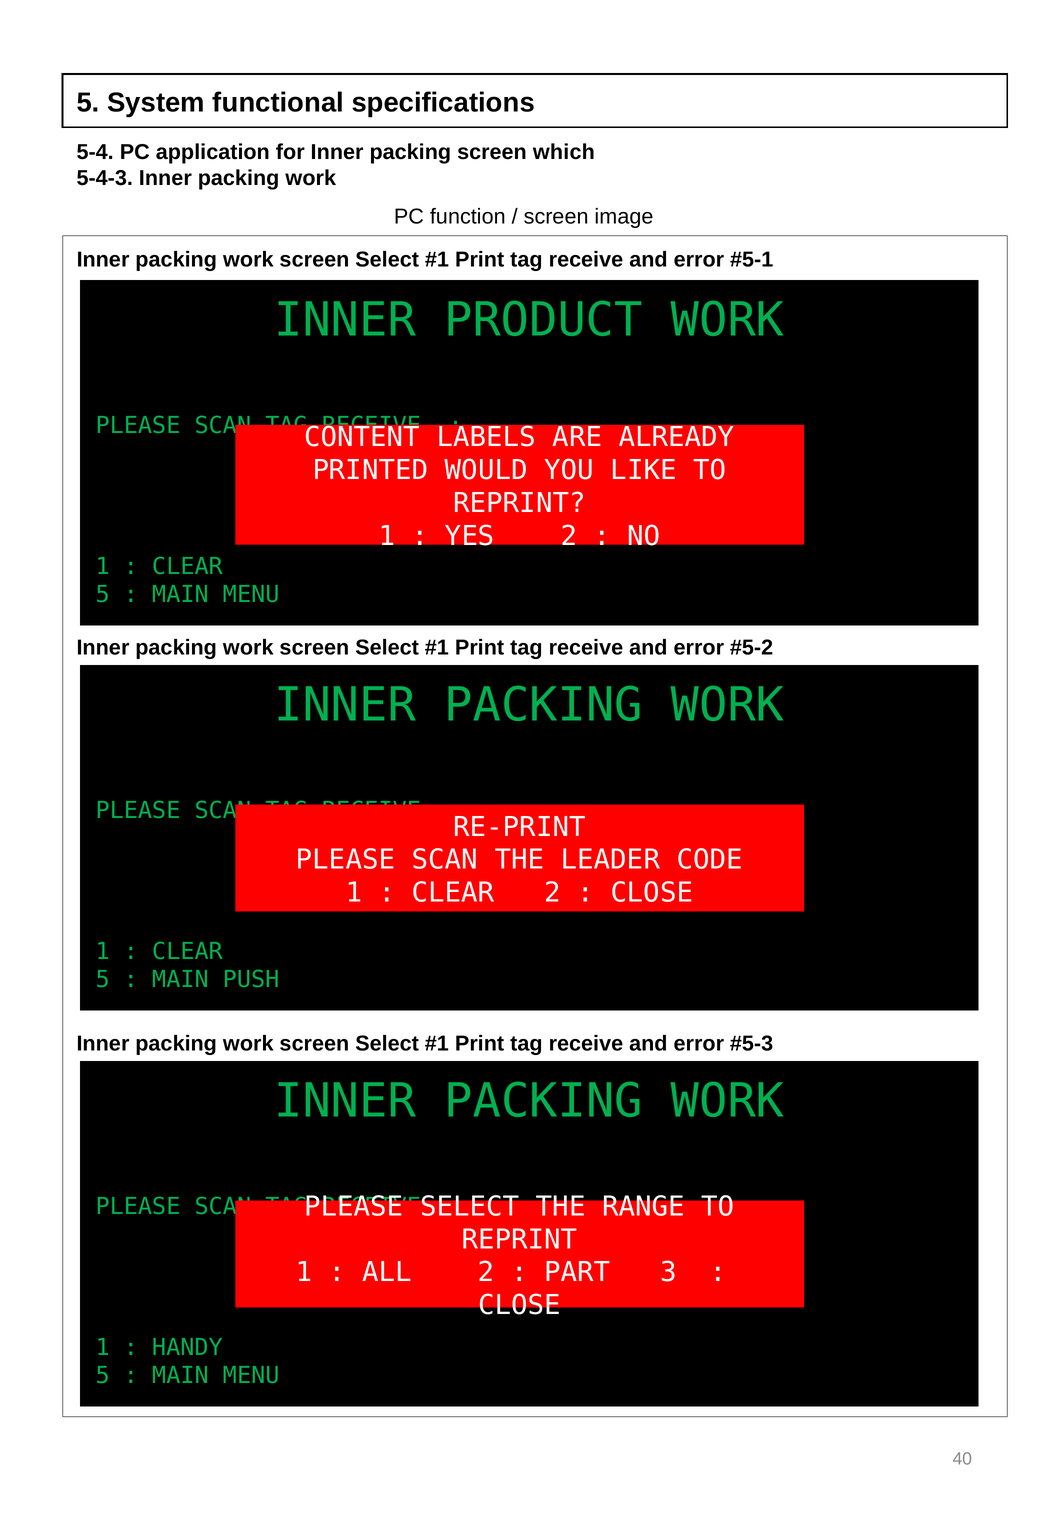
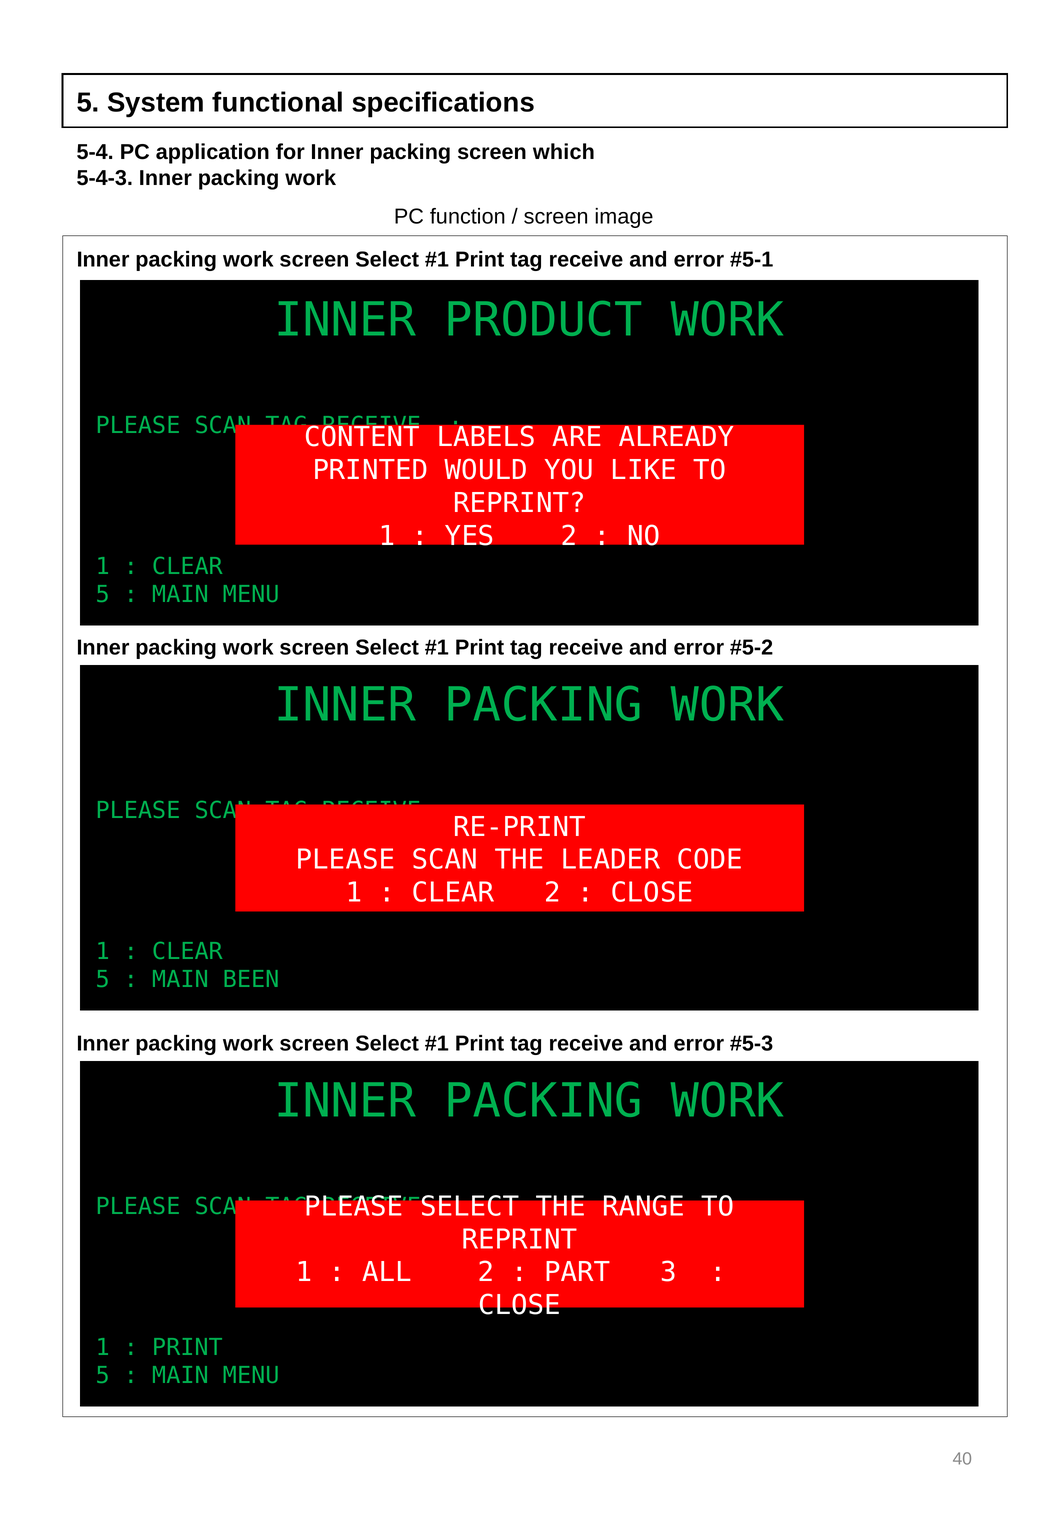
PUSH: PUSH -> BEEN (251, 980)
HANDY: HANDY -> PRINT (187, 1348)
